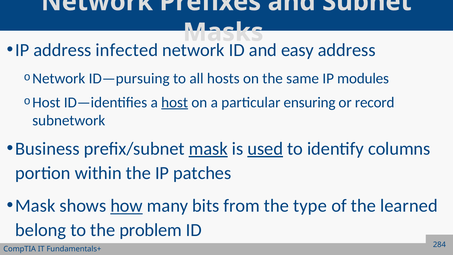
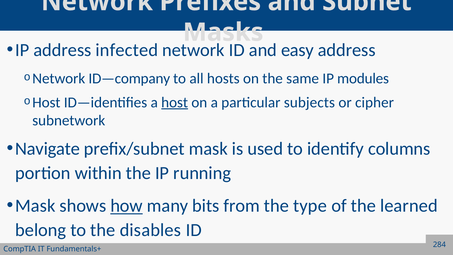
ID—pursuing: ID—pursuing -> ID—company (129, 79)
ensuring: ensuring -> subjects (309, 102)
record: record -> cipher (375, 102)
Business: Business -> Navigate (48, 149)
mask underline: present -> none (208, 149)
used underline: present -> none (265, 149)
patches: patches -> running (202, 173)
problem: problem -> disables (150, 230)
